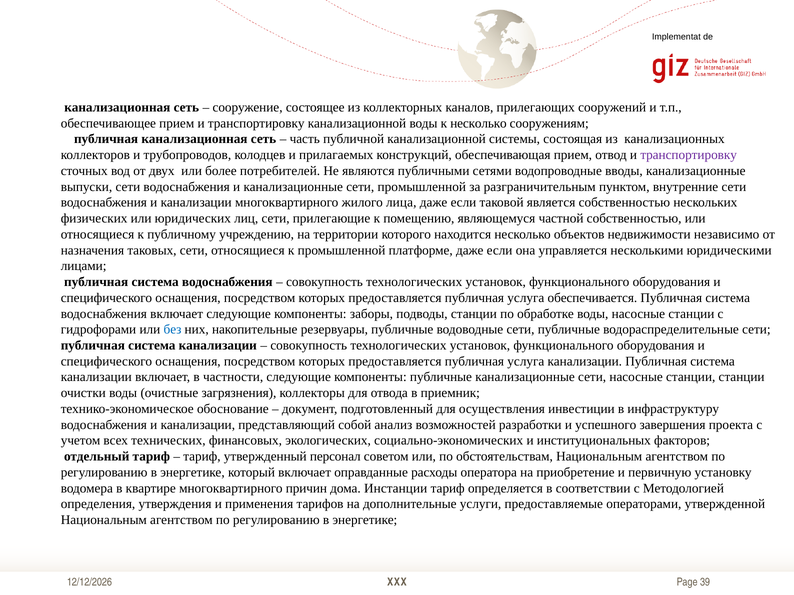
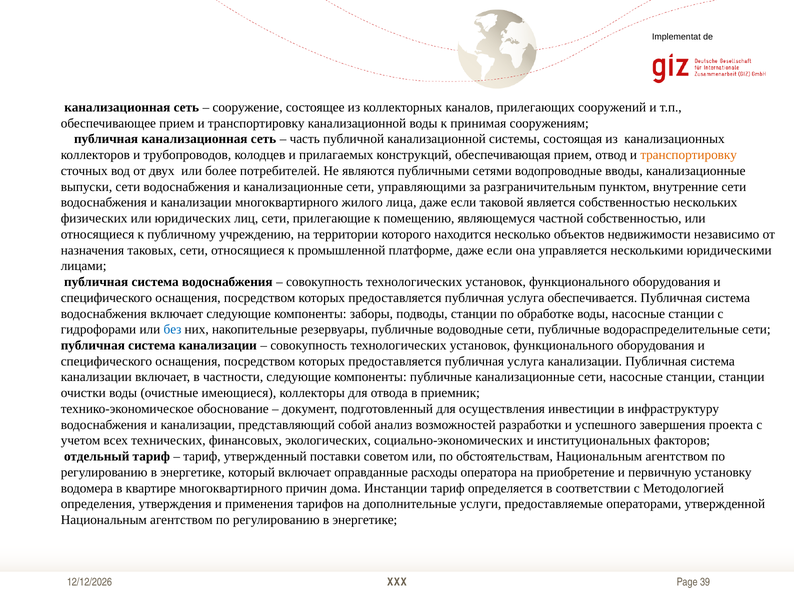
к несколько: несколько -> принимая (478, 123)
транспортировку colour: purple -> orange (689, 155)
сети промышленной: промышленной -> управляющими (422, 187)
загрязнения: загрязнения -> имеющиеся (239, 393)
персонал: персонал -> поставки (335, 457)
